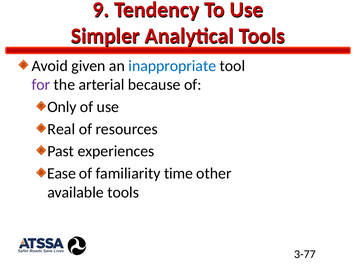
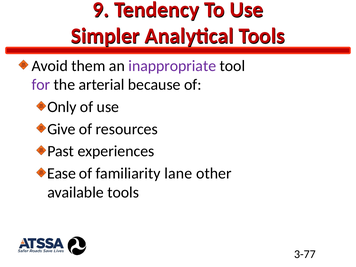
given: given -> them (88, 66)
inappropriate colour: blue -> purple (172, 66)
Real: Real -> Give (61, 129)
time: time -> lane (178, 173)
